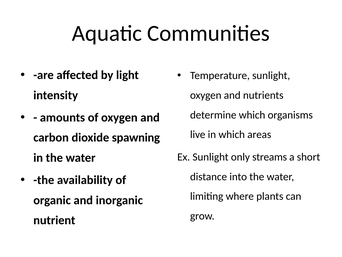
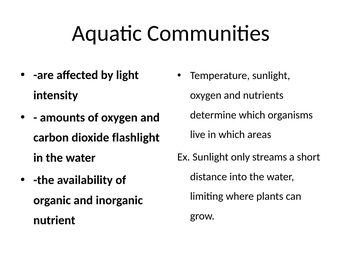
spawning: spawning -> flashlight (136, 137)
